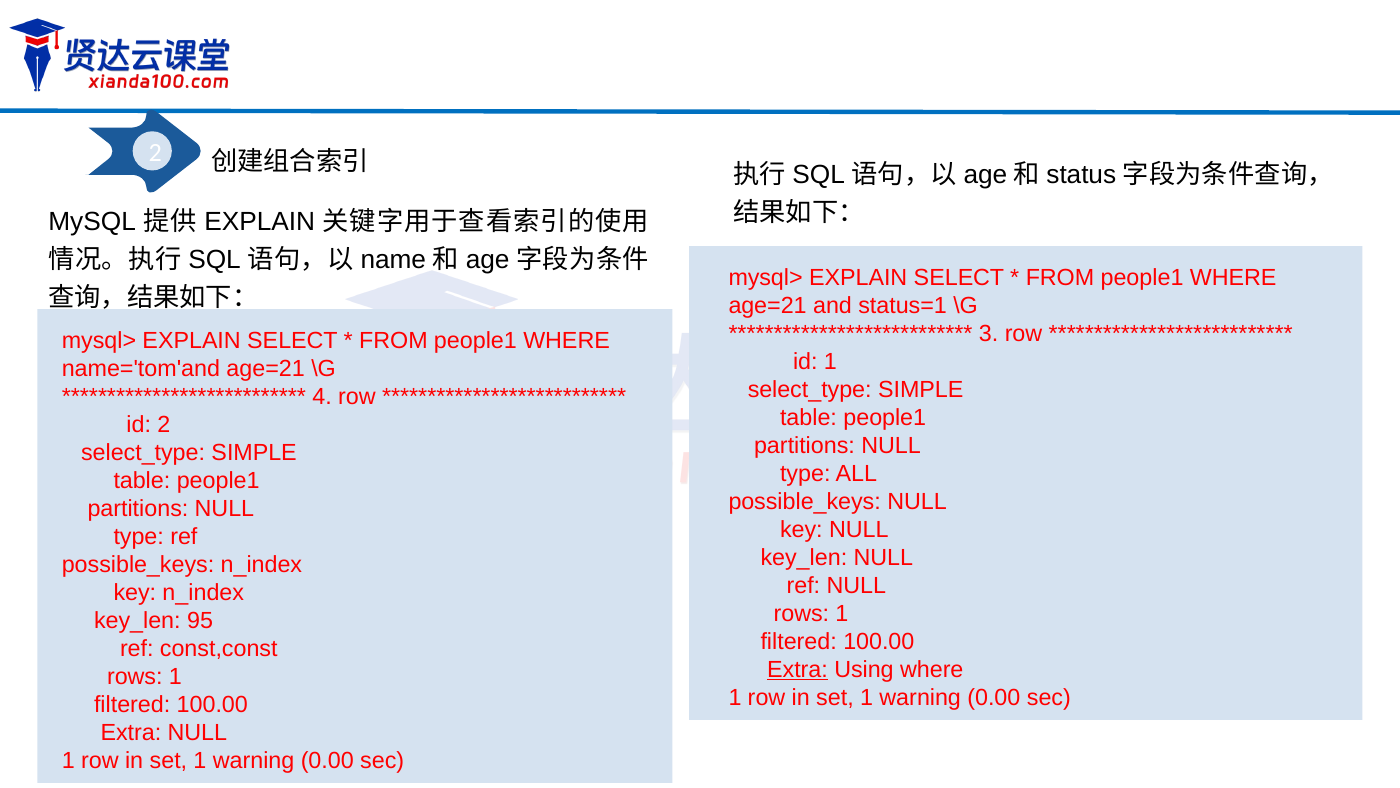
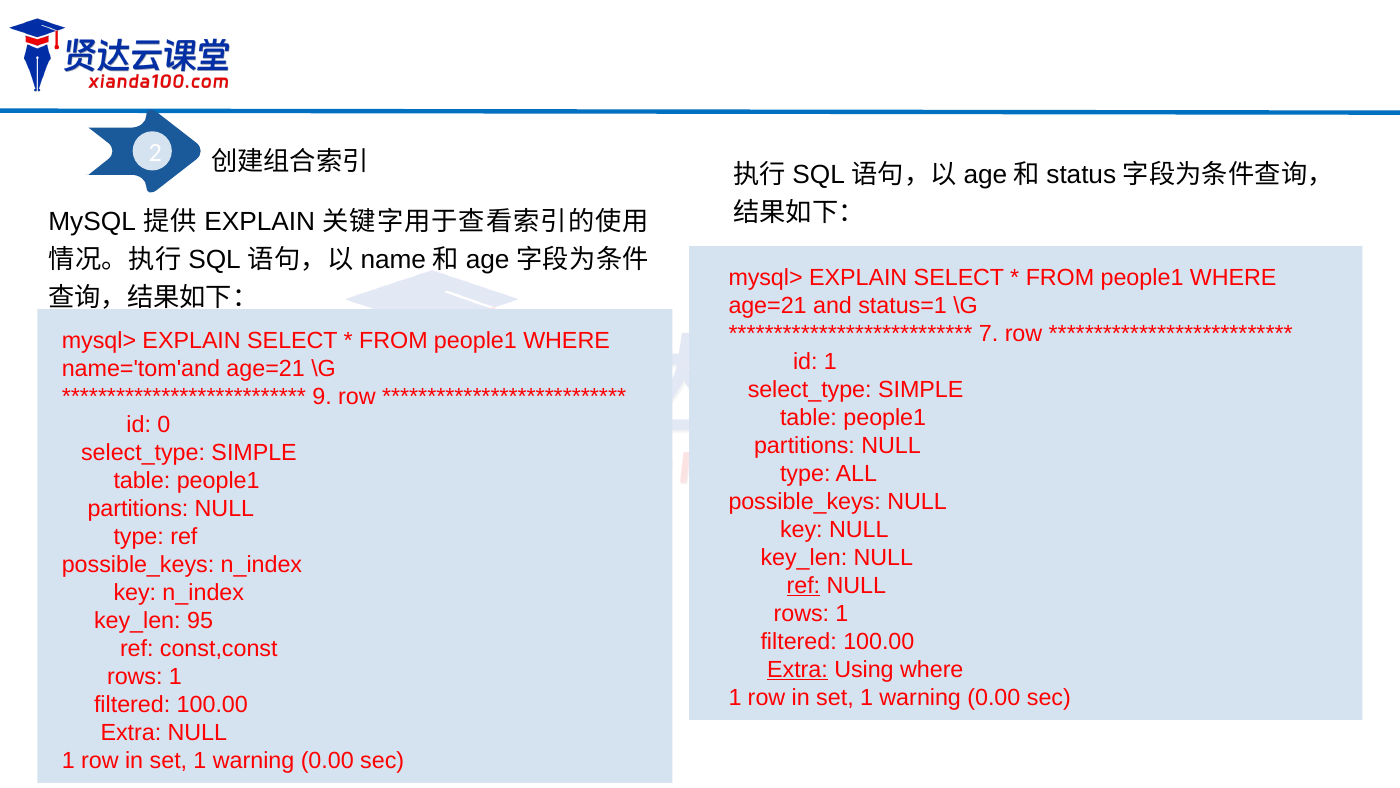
3: 3 -> 7 (989, 333)
4: 4 -> 9 (322, 396)
id 2: 2 -> 0 (164, 424)
ref underline: none -> present (803, 585)
